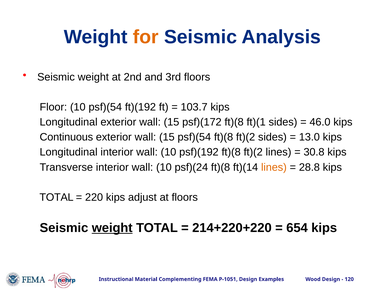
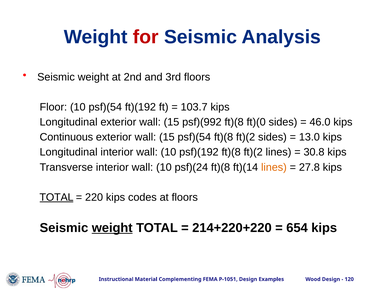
for colour: orange -> red (146, 37)
psf)(172: psf)(172 -> psf)(992 (202, 122)
ft)(1: ft)(1 -> ft)(0 (256, 122)
28.8: 28.8 -> 27.8 (309, 167)
TOTAL underline: none -> present (57, 197)
adjust: adjust -> codes (142, 197)
